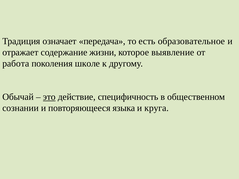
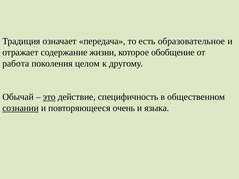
выявление: выявление -> обобщение (173, 52)
школе: школе -> целом (87, 64)
сознании underline: none -> present (21, 108)
языка: языка -> очень (124, 108)
круга: круга -> языка (157, 108)
